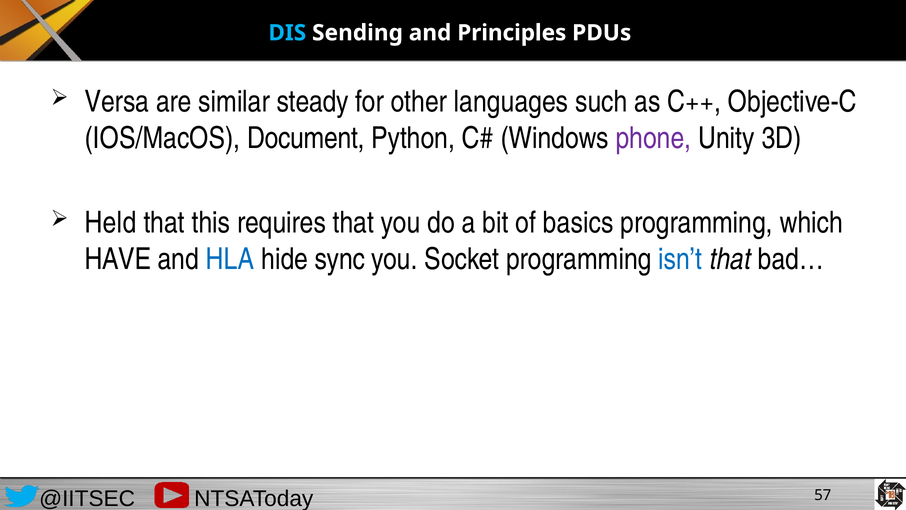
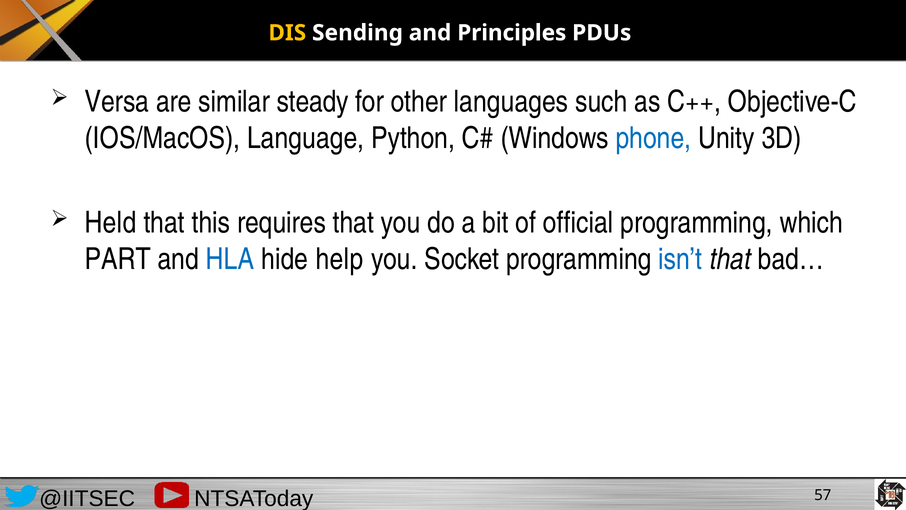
DIS colour: light blue -> yellow (287, 33)
Document: Document -> Language (306, 138)
phone colour: purple -> blue (654, 138)
basics: basics -> official (578, 223)
HAVE: HAVE -> PART (118, 259)
sync: sync -> help (340, 259)
